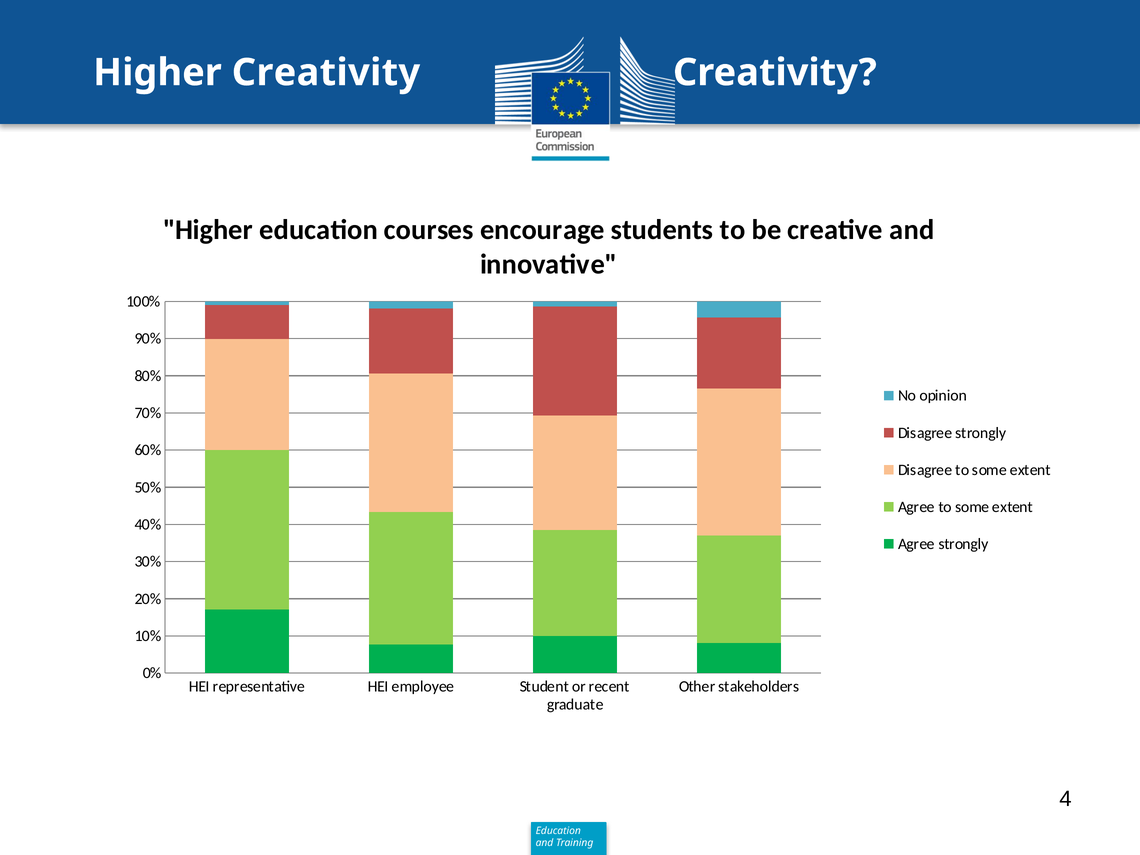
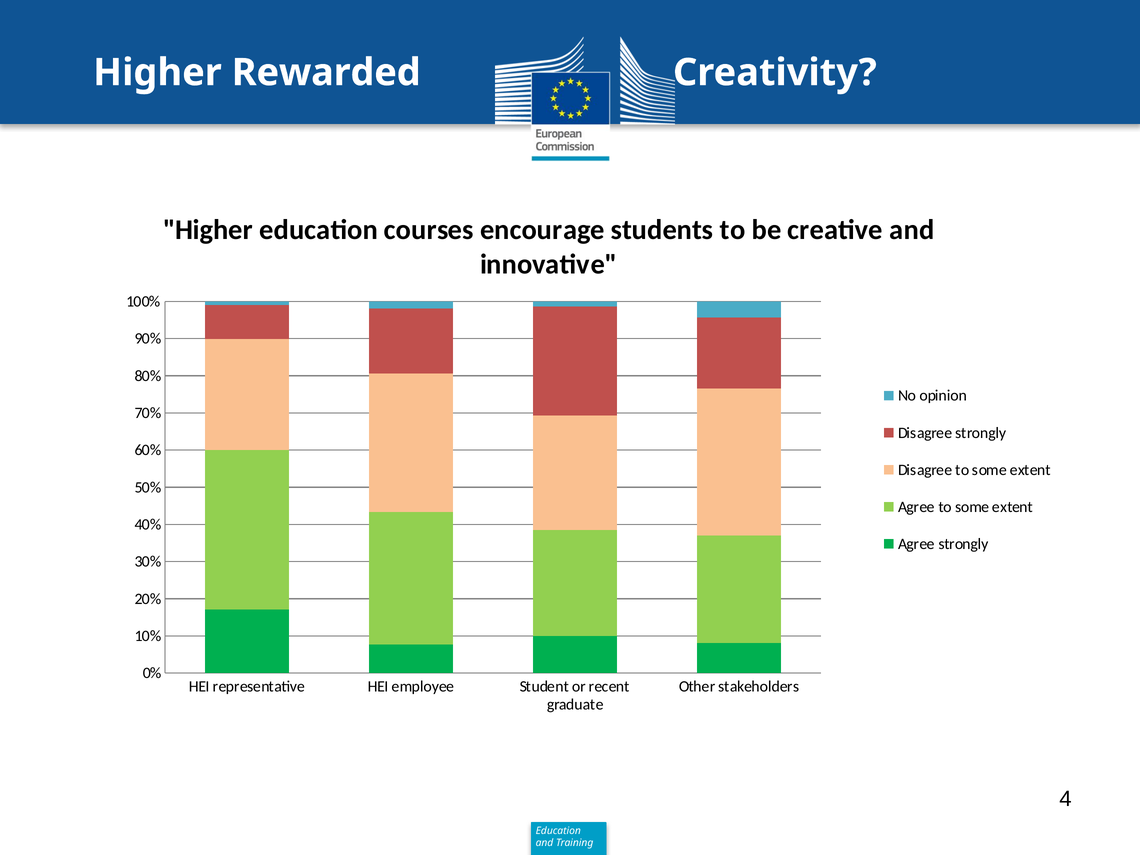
Higher Creativity: Creativity -> Rewarded (326, 73)
